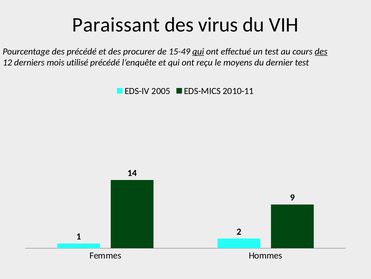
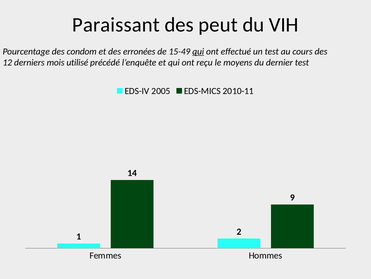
virus: virus -> peut (218, 25)
des précédé: précédé -> condom (82, 51)
procurer: procurer -> erronées (139, 51)
des underline: present -> none (321, 51)
